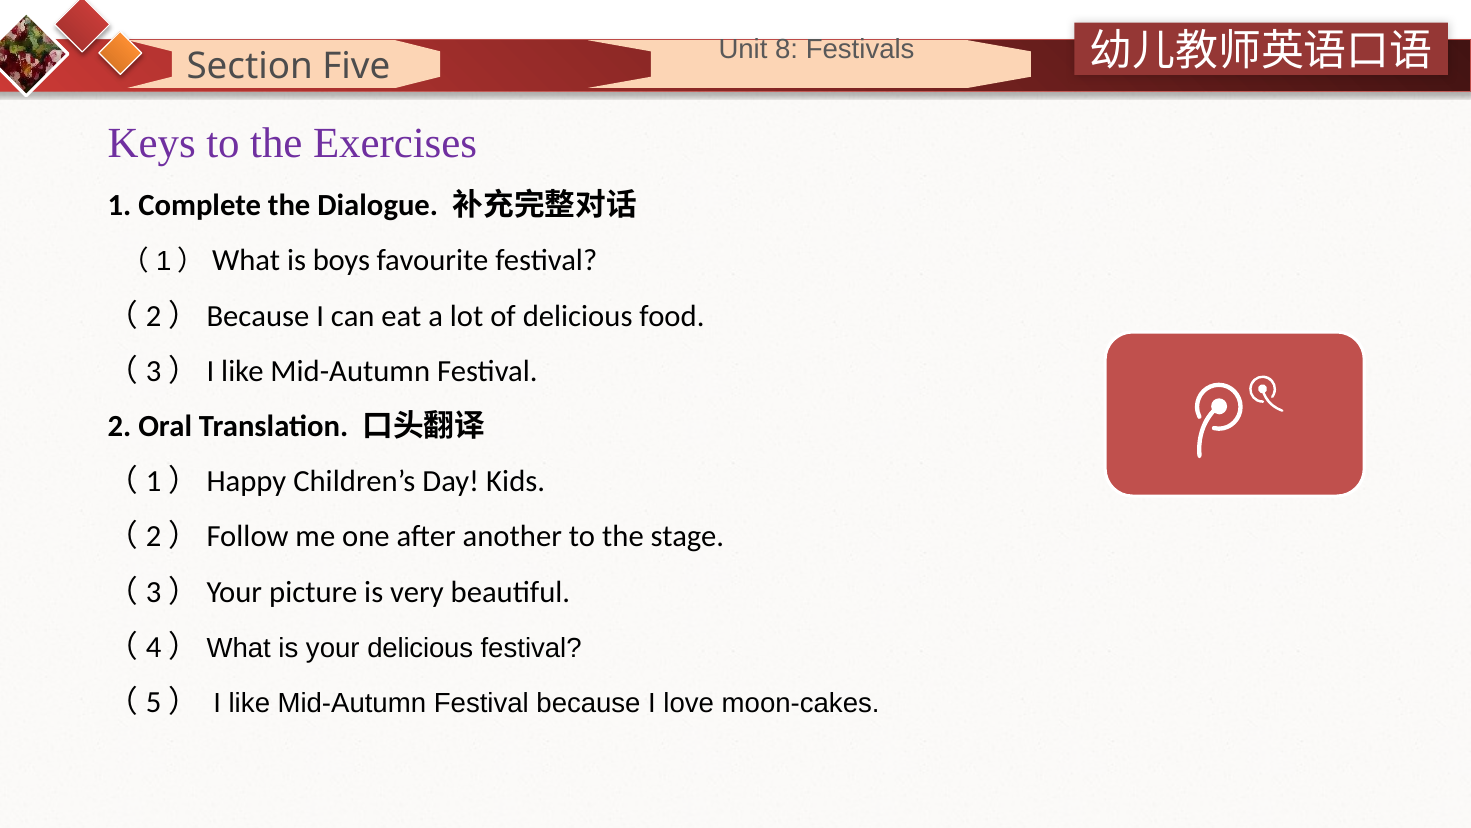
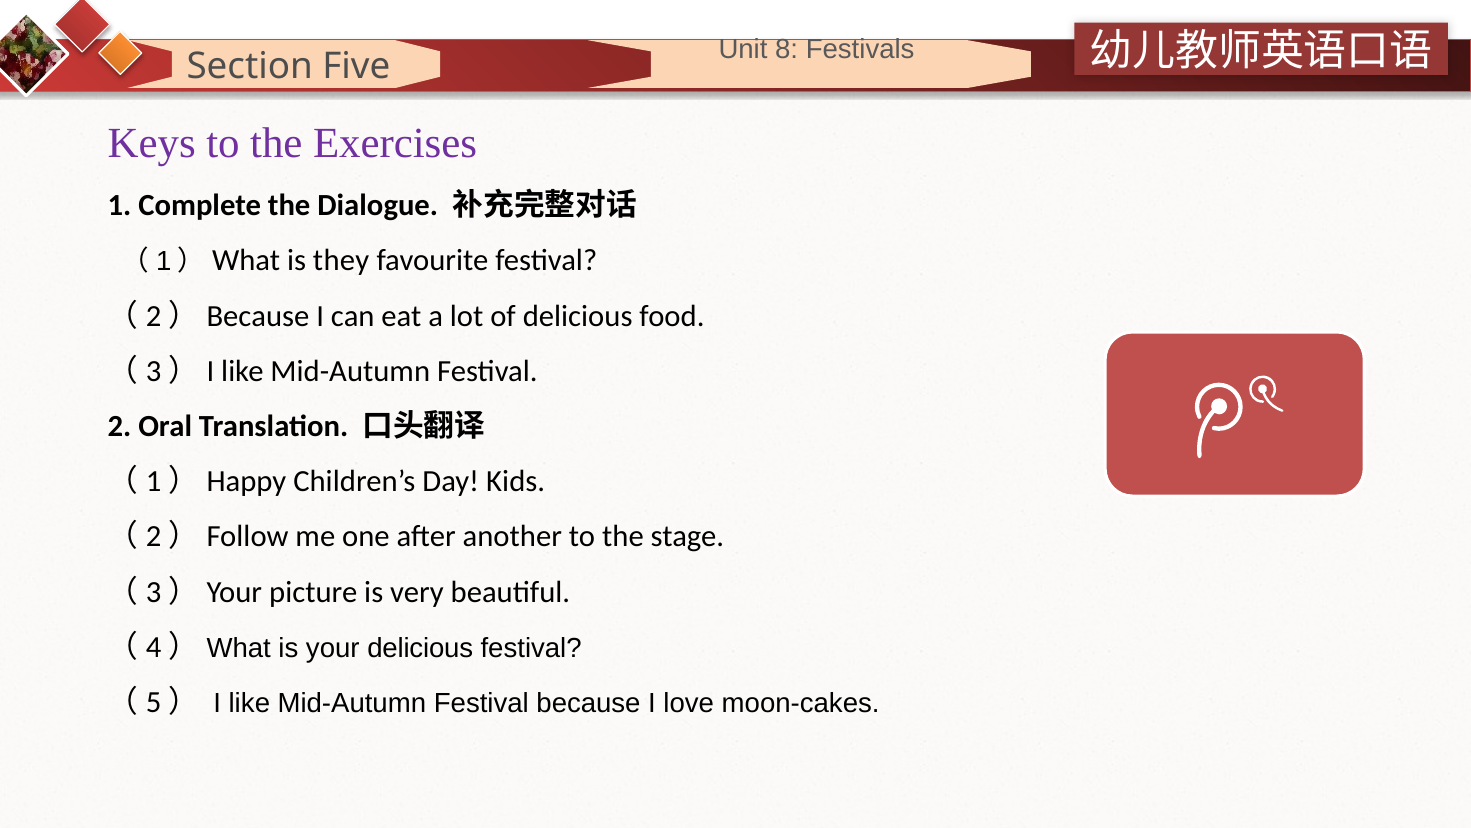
boys: boys -> they (341, 261)
